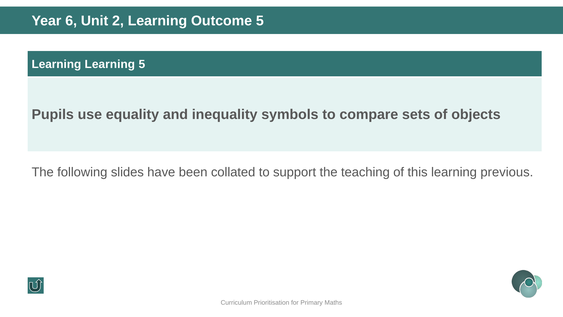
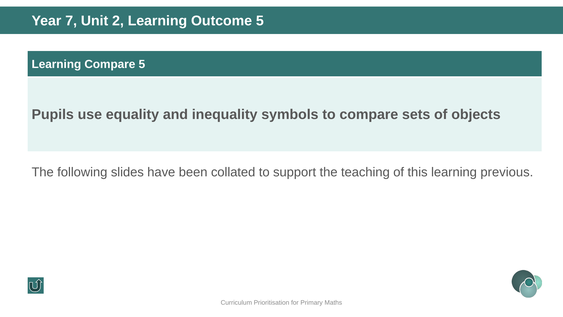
6: 6 -> 7 (71, 21)
Learning Learning: Learning -> Compare (110, 64)
